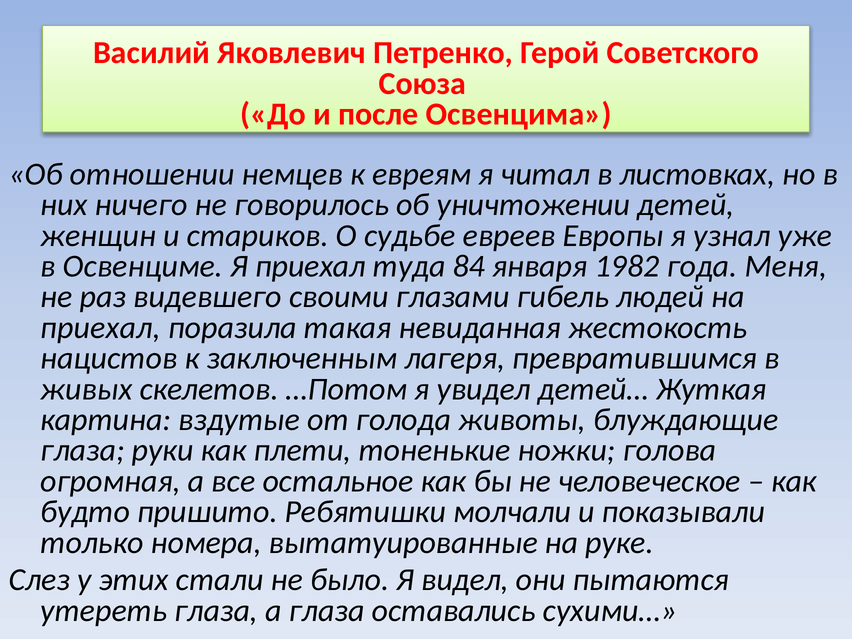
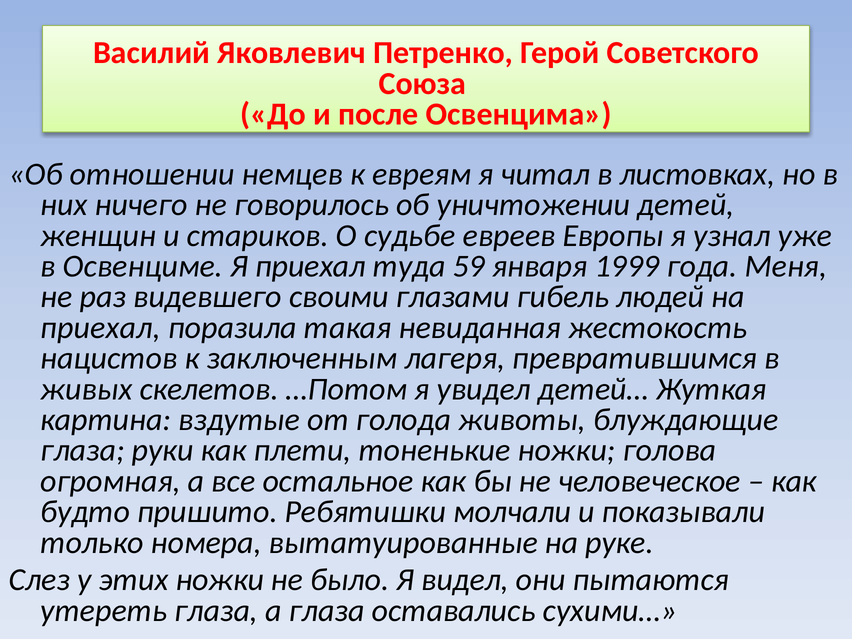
84: 84 -> 59 (469, 266)
1982: 1982 -> 1999 (627, 266)
этих стали: стали -> ножки (220, 580)
